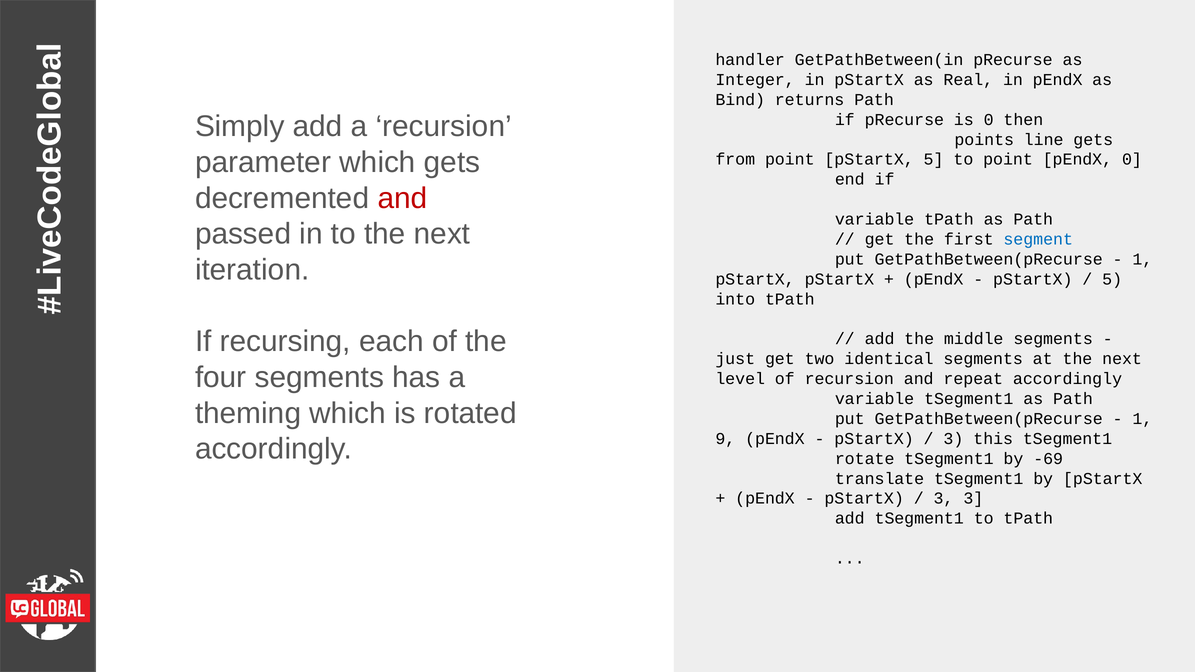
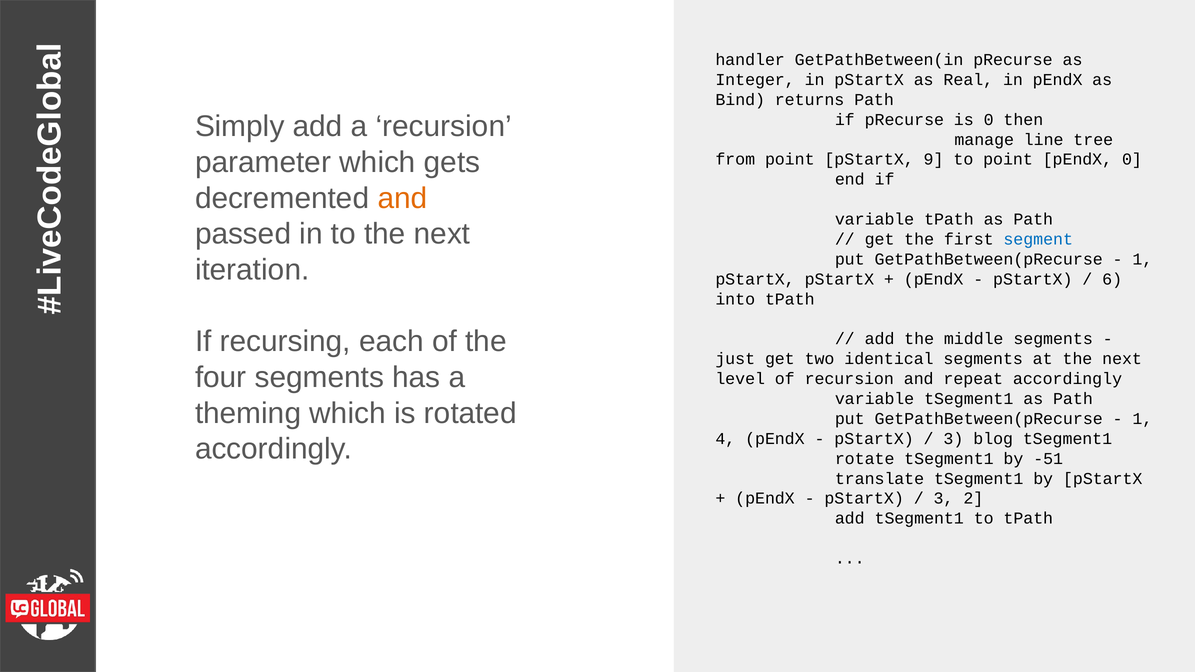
points: points -> manage (984, 140)
line gets: gets -> tree (1093, 140)
pStartX 5: 5 -> 9 (934, 160)
and colour: red -> orange (402, 198)
5: 5 -> 6 (1112, 279)
9: 9 -> 4 (725, 439)
this: this -> blog (993, 439)
-69: -69 -> -51 (1048, 459)
3 3: 3 -> 2 (973, 499)
